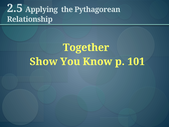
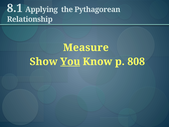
2.5: 2.5 -> 8.1 (15, 8)
Together: Together -> Measure (86, 47)
You underline: none -> present (70, 62)
101: 101 -> 808 (136, 62)
